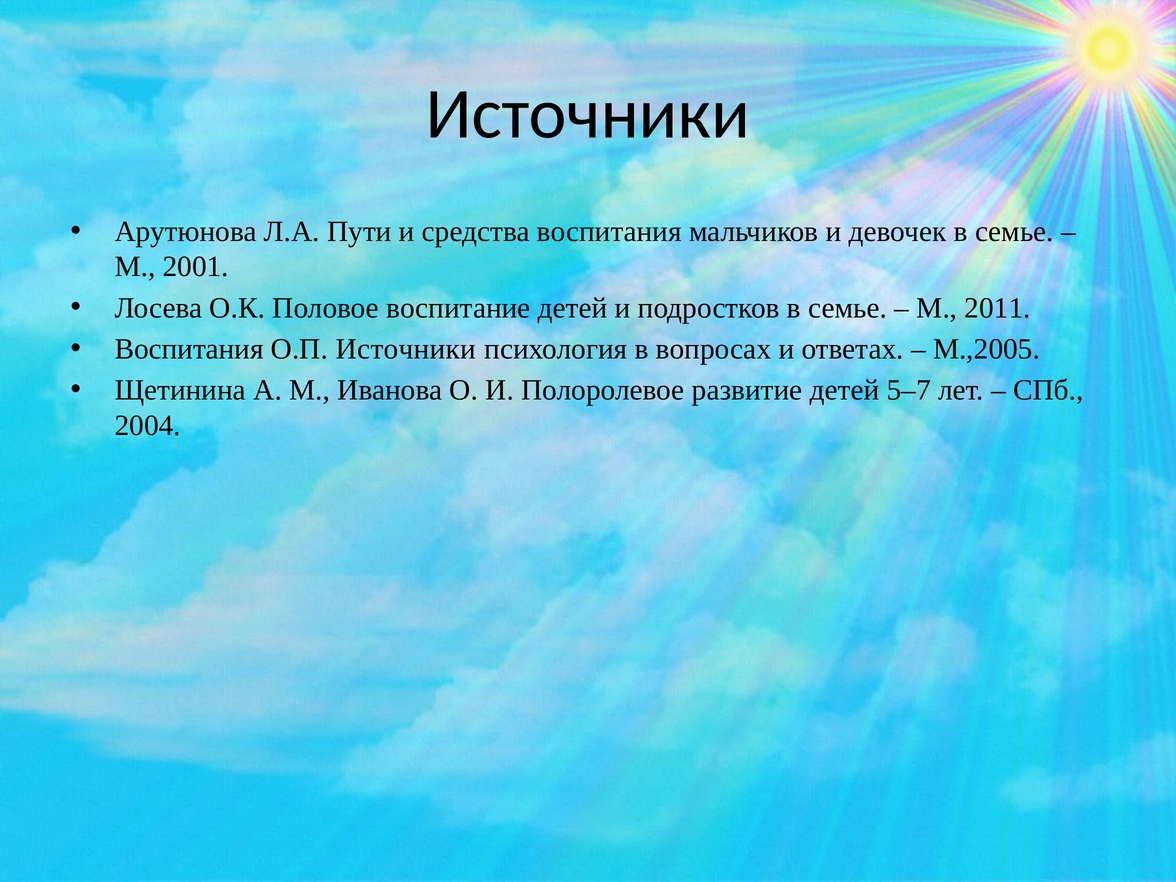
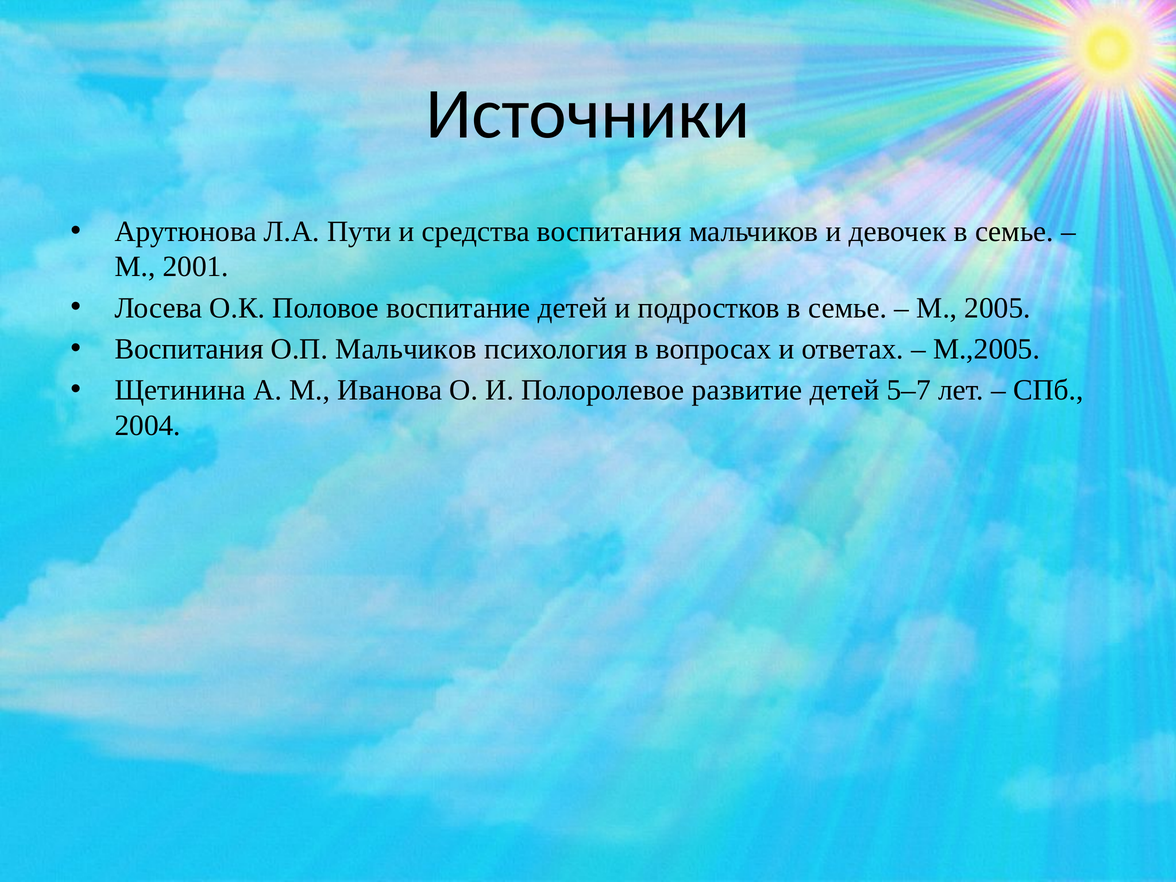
2011: 2011 -> 2005 (998, 308)
О.П Источники: Источники -> Мальчиков (406, 349)
